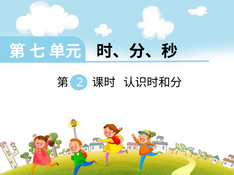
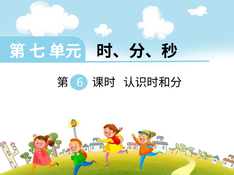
2: 2 -> 6 (80, 83)
